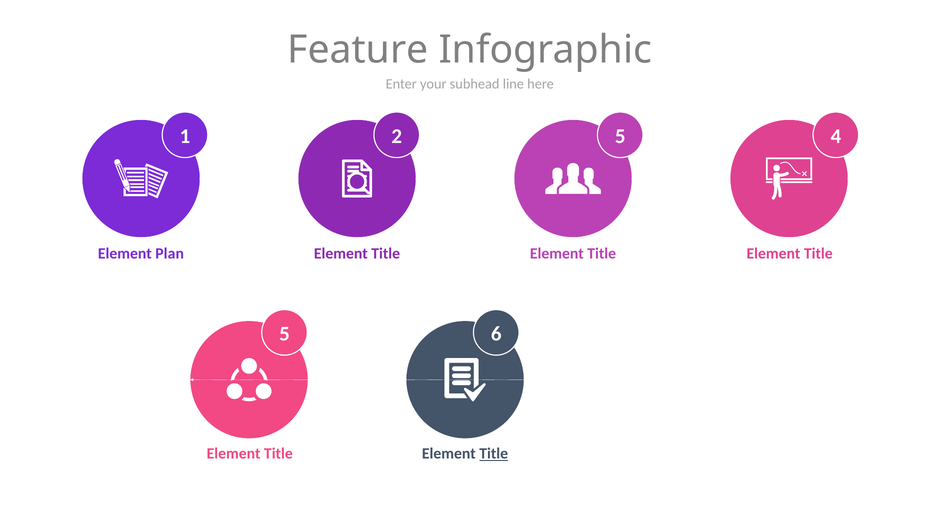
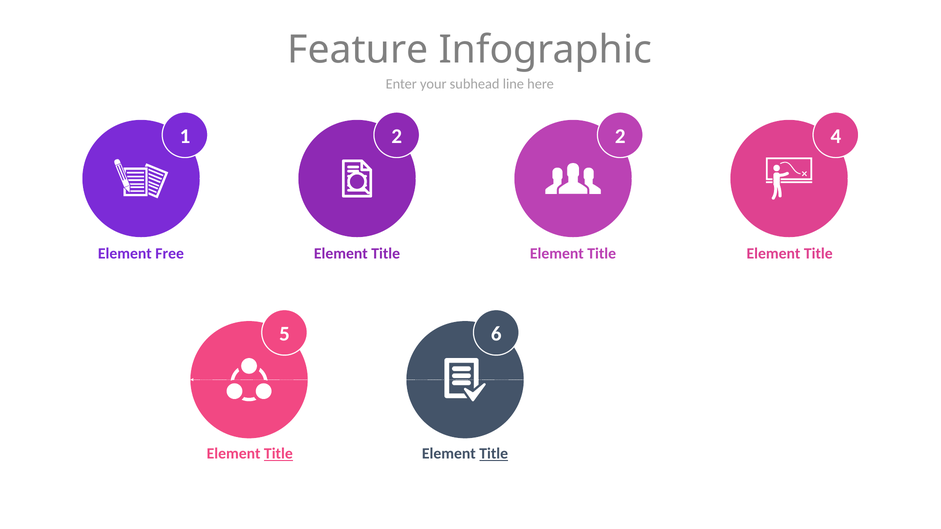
1 5: 5 -> 2 (620, 136)
Plan: Plan -> Free (170, 254)
Title underline: none -> present (278, 454)
